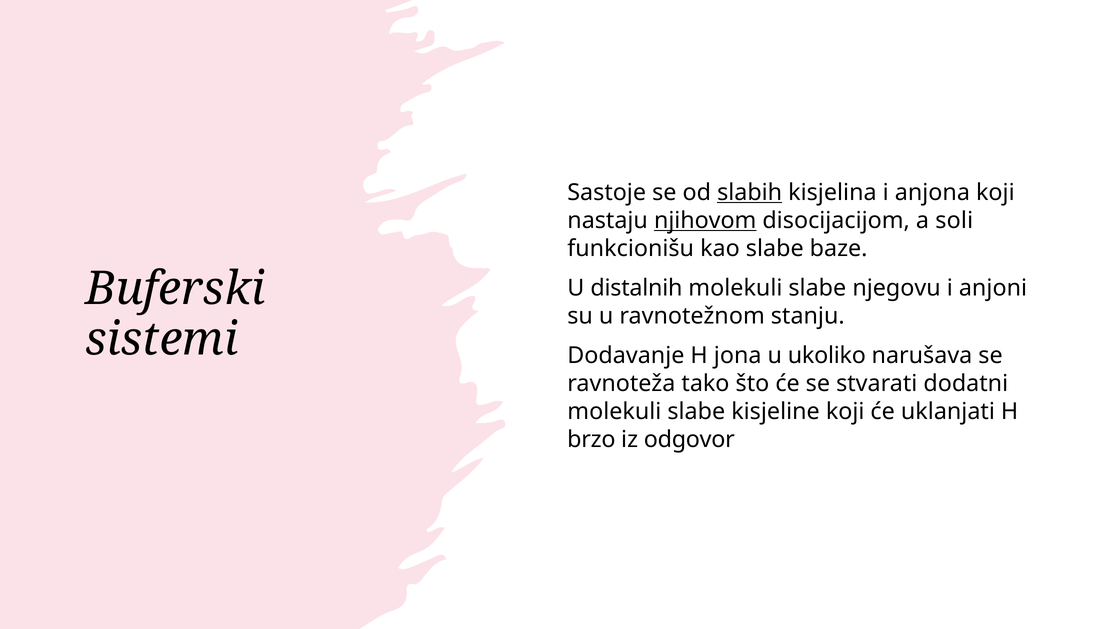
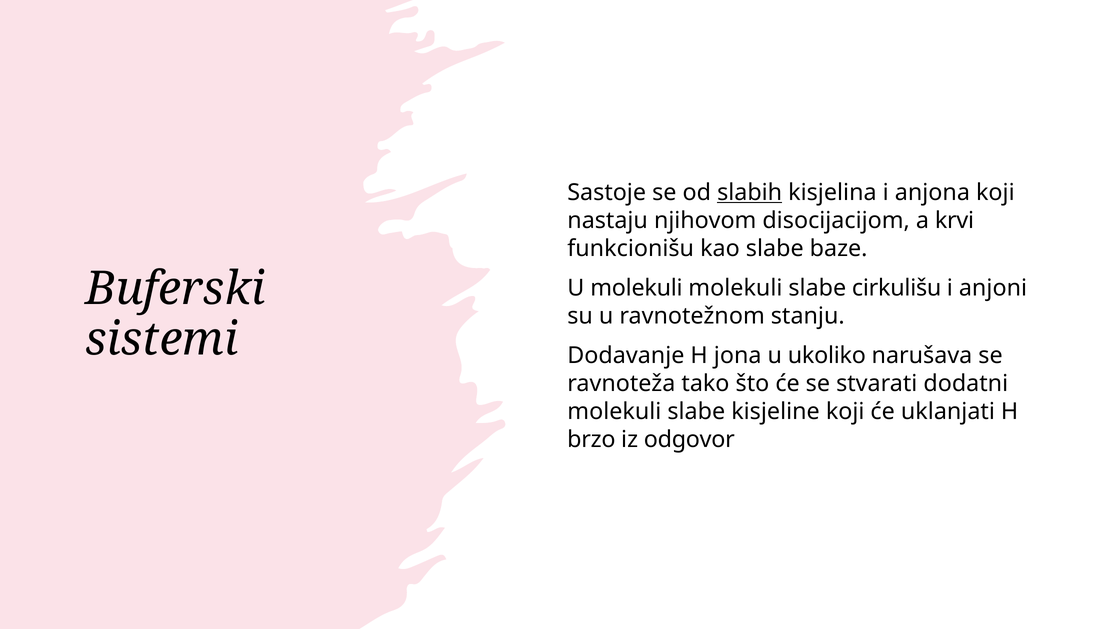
njihovom underline: present -> none (705, 220)
soli: soli -> krvi (954, 220)
U distalnih: distalnih -> molekuli (636, 288)
njegovu: njegovu -> cirkulišu (897, 288)
